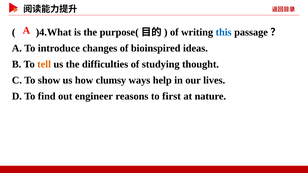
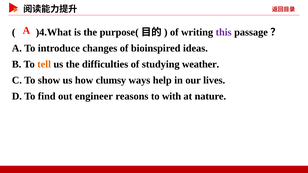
this colour: blue -> purple (224, 32)
thought: thought -> weather (201, 64)
first: first -> with (172, 96)
